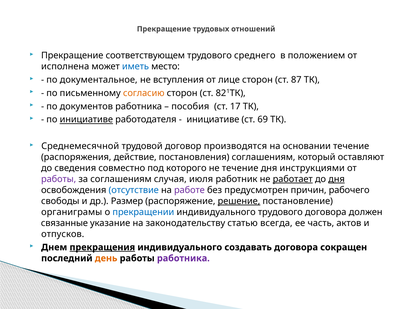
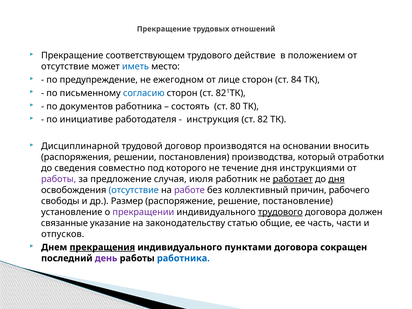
среднего: среднего -> действие (255, 56)
исполнена: исполнена -> отсутствие (65, 67)
документальное: документальное -> предупреждение (99, 80)
вступления: вступления -> ежегодном (178, 80)
87: 87 -> 84 (296, 80)
согласию colour: orange -> blue (144, 93)
пособия: пособия -> состоять (190, 106)
17: 17 -> 80 (235, 106)
инициативе underline: present -> none (86, 120)
инициативе: инициативе -> инструкция (213, 120)
69: 69 -> 82 (263, 120)
Среднемесячной: Среднемесячной -> Дисциплинарной (80, 146)
основании течение: течение -> вносить (351, 146)
действие: действие -> решении (135, 157)
постановления соглашениям: соглашениям -> производства (264, 157)
оставляют: оставляют -> отработки (361, 157)
за соглашениям: соглашениям -> предложение (121, 179)
предусмотрен: предусмотрен -> коллективный (256, 190)
решение underline: present -> none (239, 201)
органиграмы: органиграмы -> установление (72, 212)
прекращении colour: blue -> purple (143, 212)
трудового underline: none -> present (280, 212)
всегда: всегда -> общие (276, 223)
актов: актов -> части (349, 223)
создавать: создавать -> пунктами (248, 247)
день colour: orange -> purple (106, 258)
работника colour: purple -> blue (183, 258)
